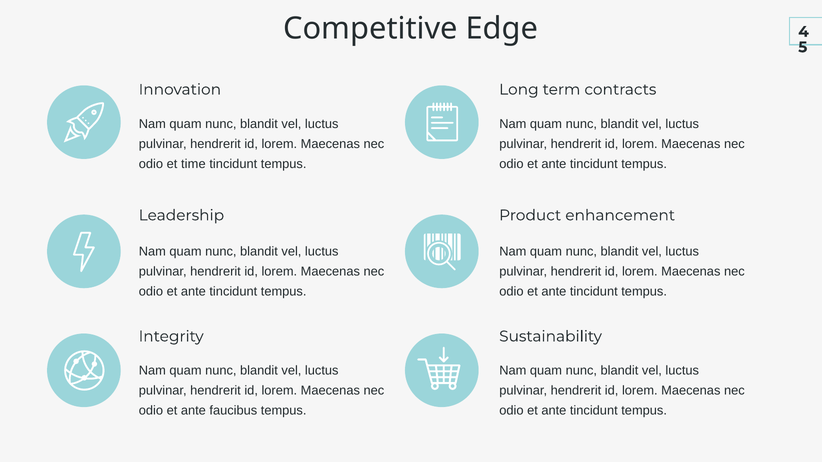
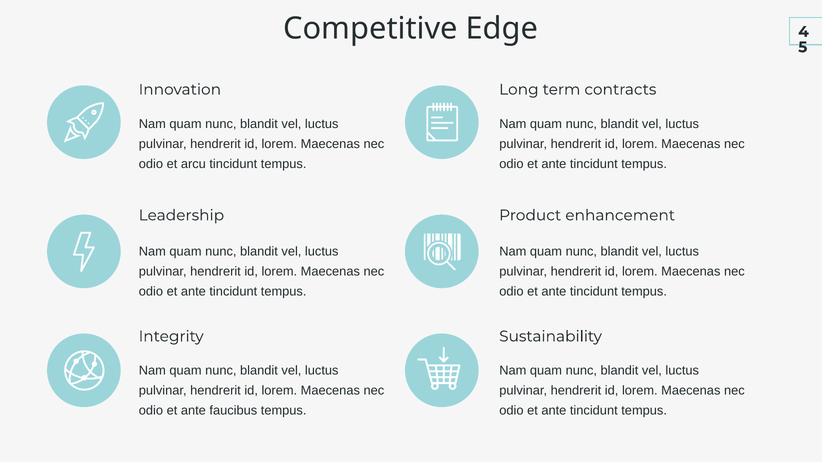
time: time -> arcu (193, 164)
